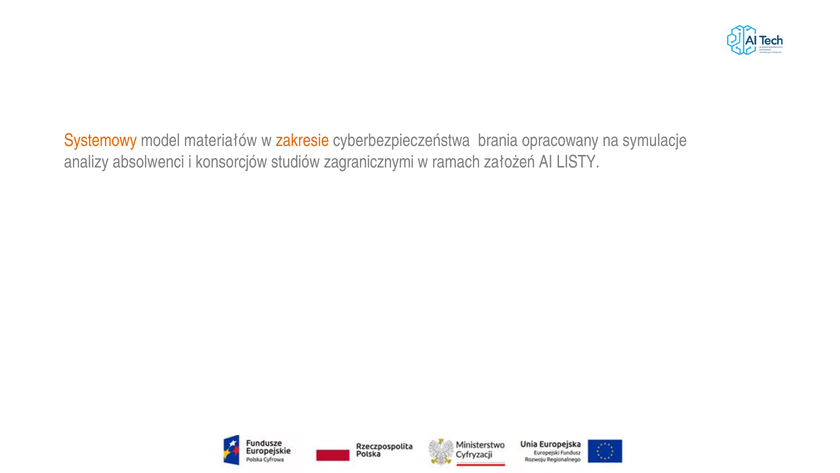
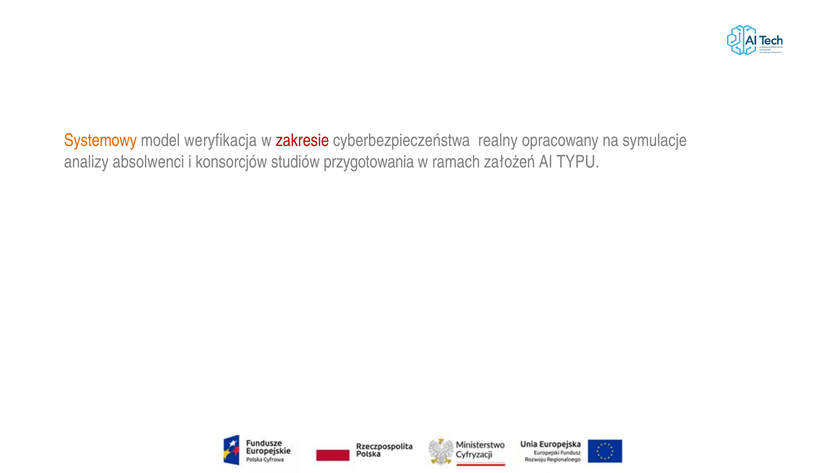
materiałów: materiałów -> weryfikacja (221, 141)
zakresie colour: orange -> red (302, 141)
brania: brania -> realny (498, 141)
zagranicznymi: zagranicznymi -> przygotowania (369, 162)
LISTY: LISTY -> TYPU (578, 162)
